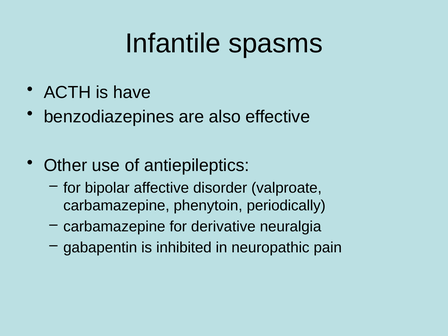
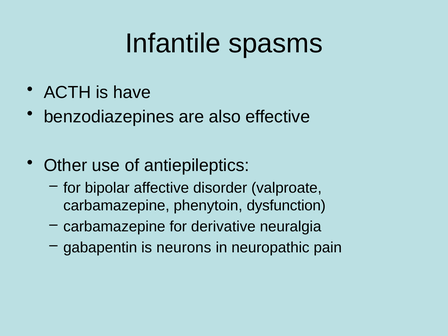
periodically: periodically -> dysfunction (286, 206)
inhibited: inhibited -> neurons (184, 248)
